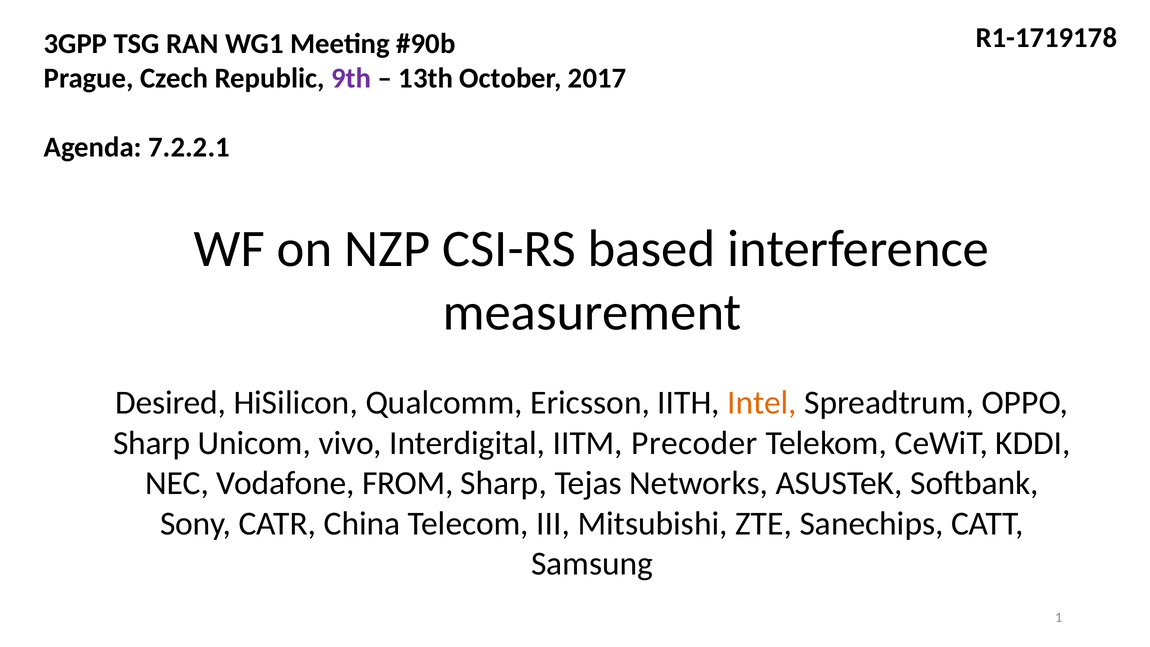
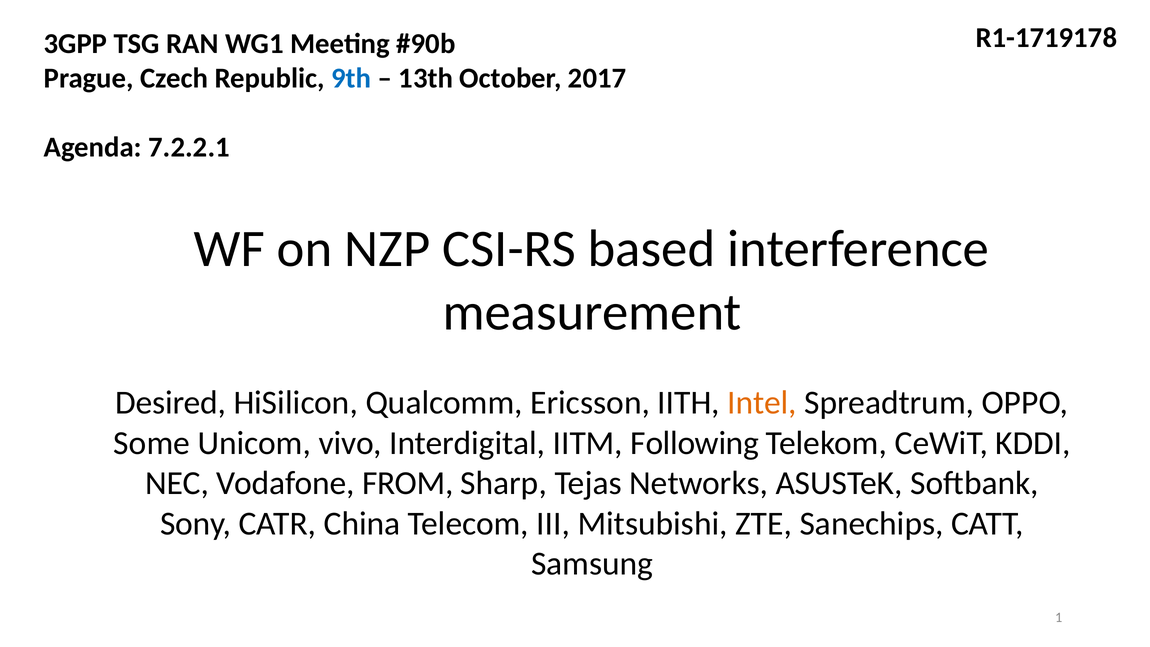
9th colour: purple -> blue (351, 78)
Sharp: Sharp -> Some (152, 443)
Precoder: Precoder -> Following (695, 443)
